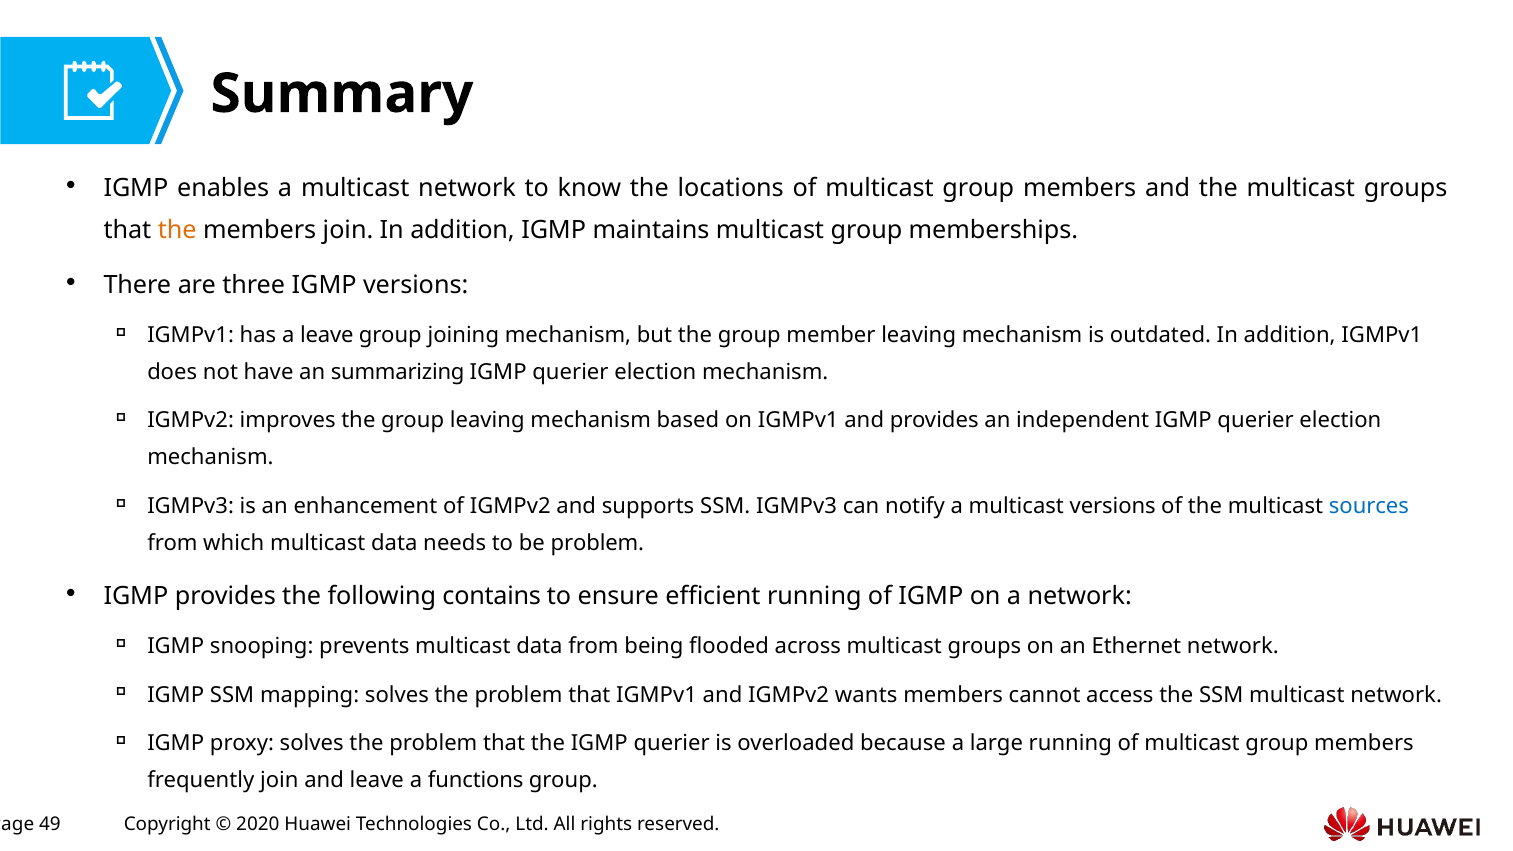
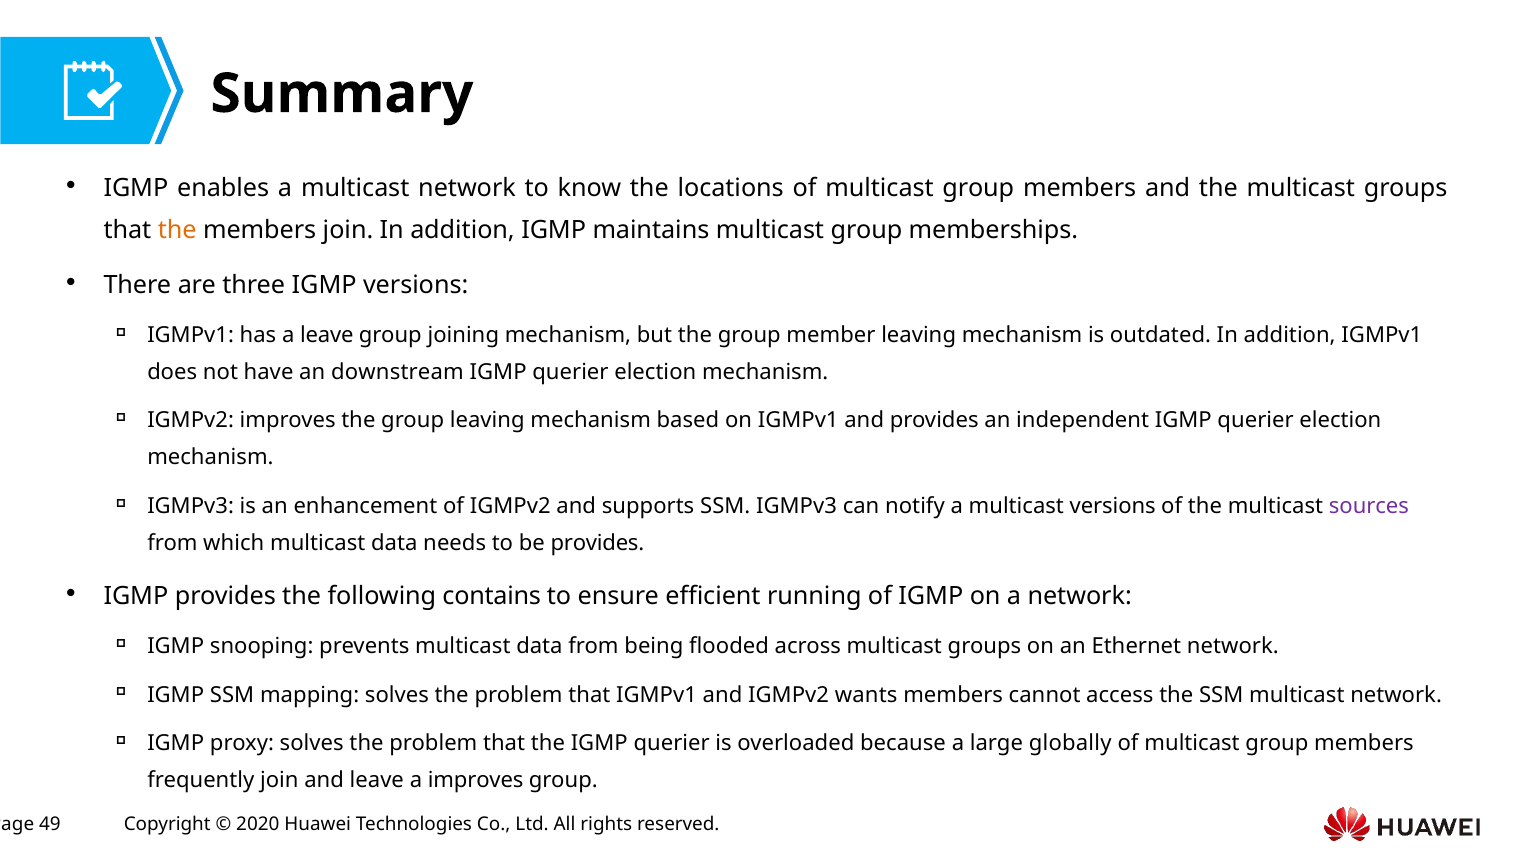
summarizing: summarizing -> downstream (397, 372)
sources colour: blue -> purple (1369, 506)
be problem: problem -> provides (597, 543)
large running: running -> globally (1070, 743)
a functions: functions -> improves (476, 780)
